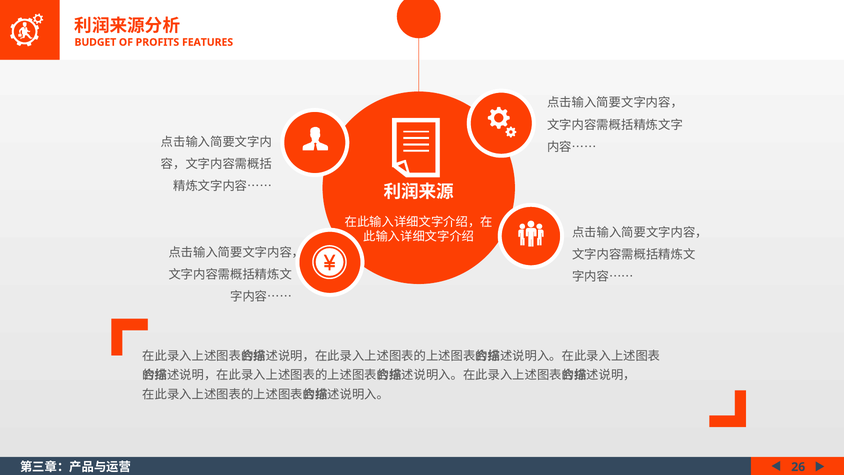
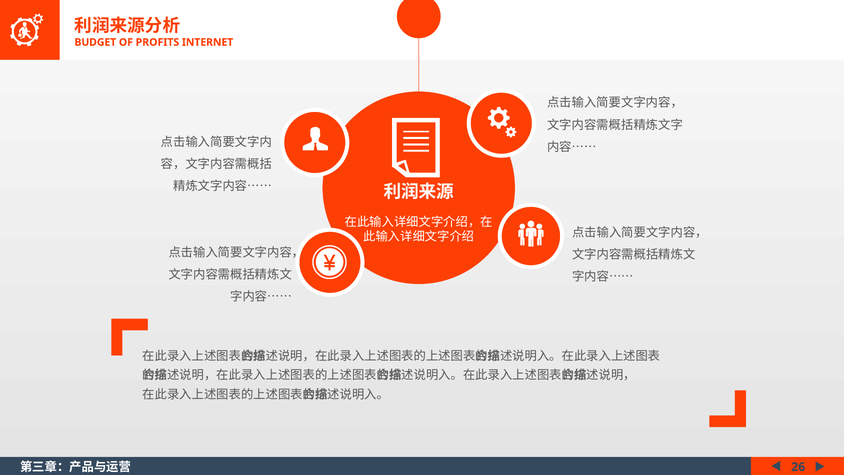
FEATURES: FEATURES -> INTERNET (208, 42)
